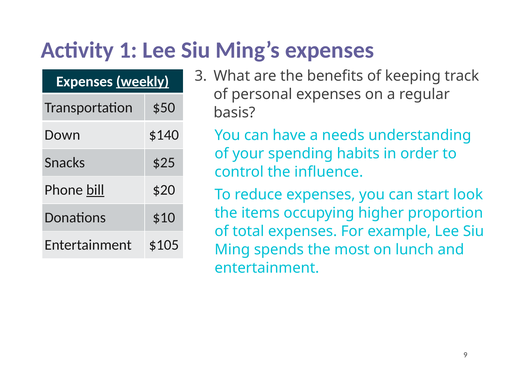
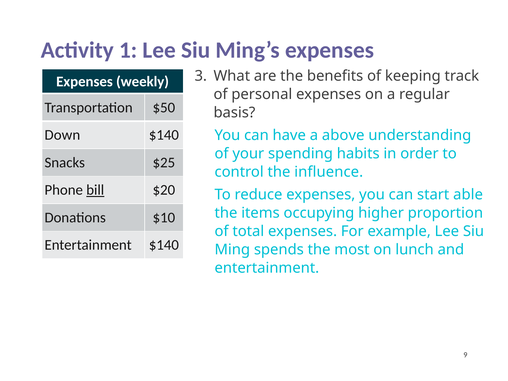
weekly underline: present -> none (143, 82)
needs: needs -> above (343, 135)
look: look -> able (468, 195)
Entertainment $105: $105 -> $140 (164, 245)
